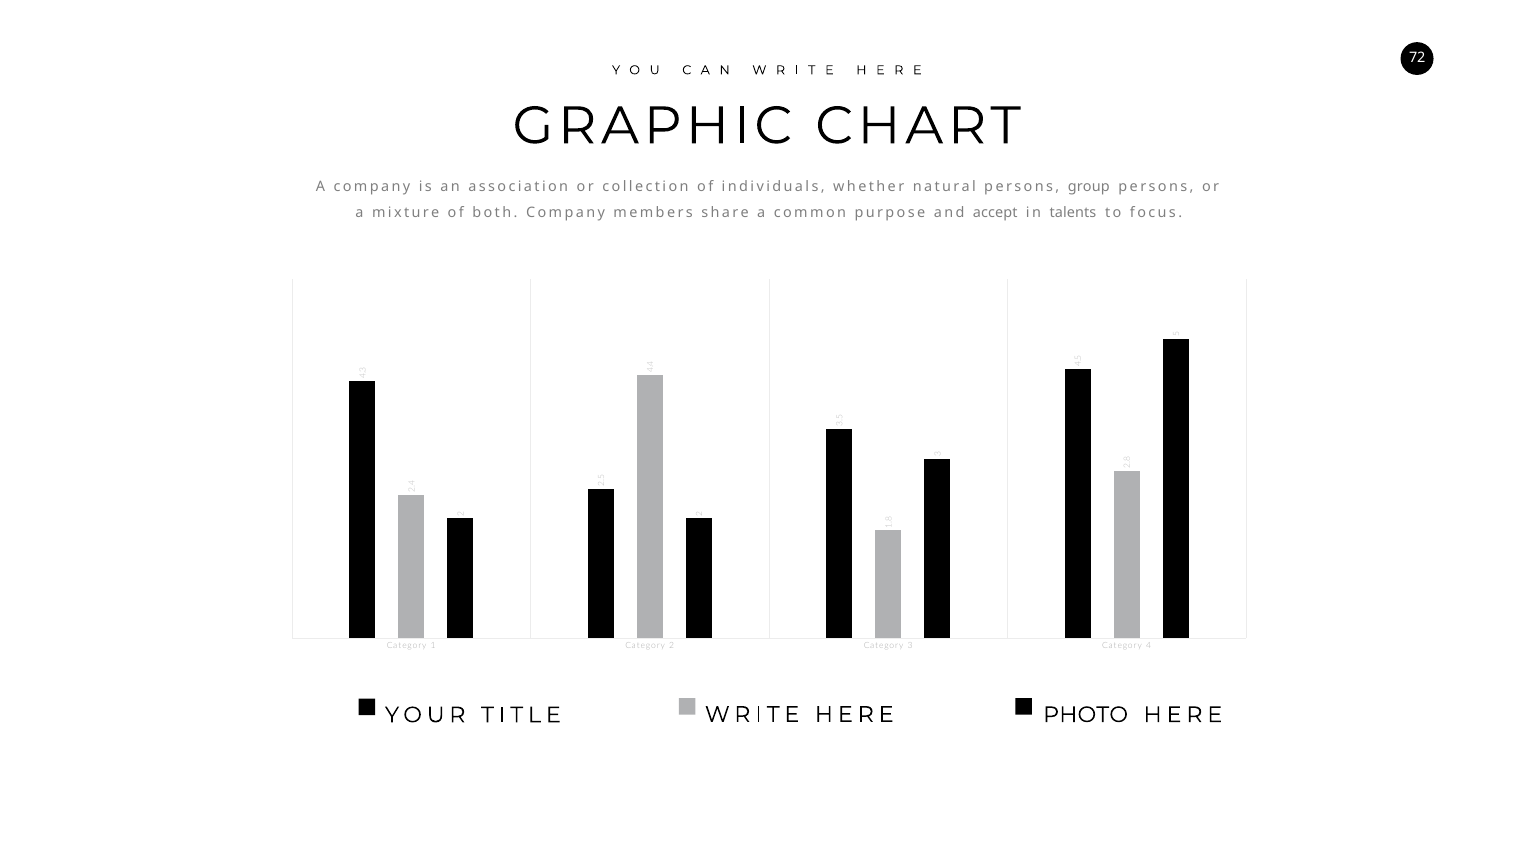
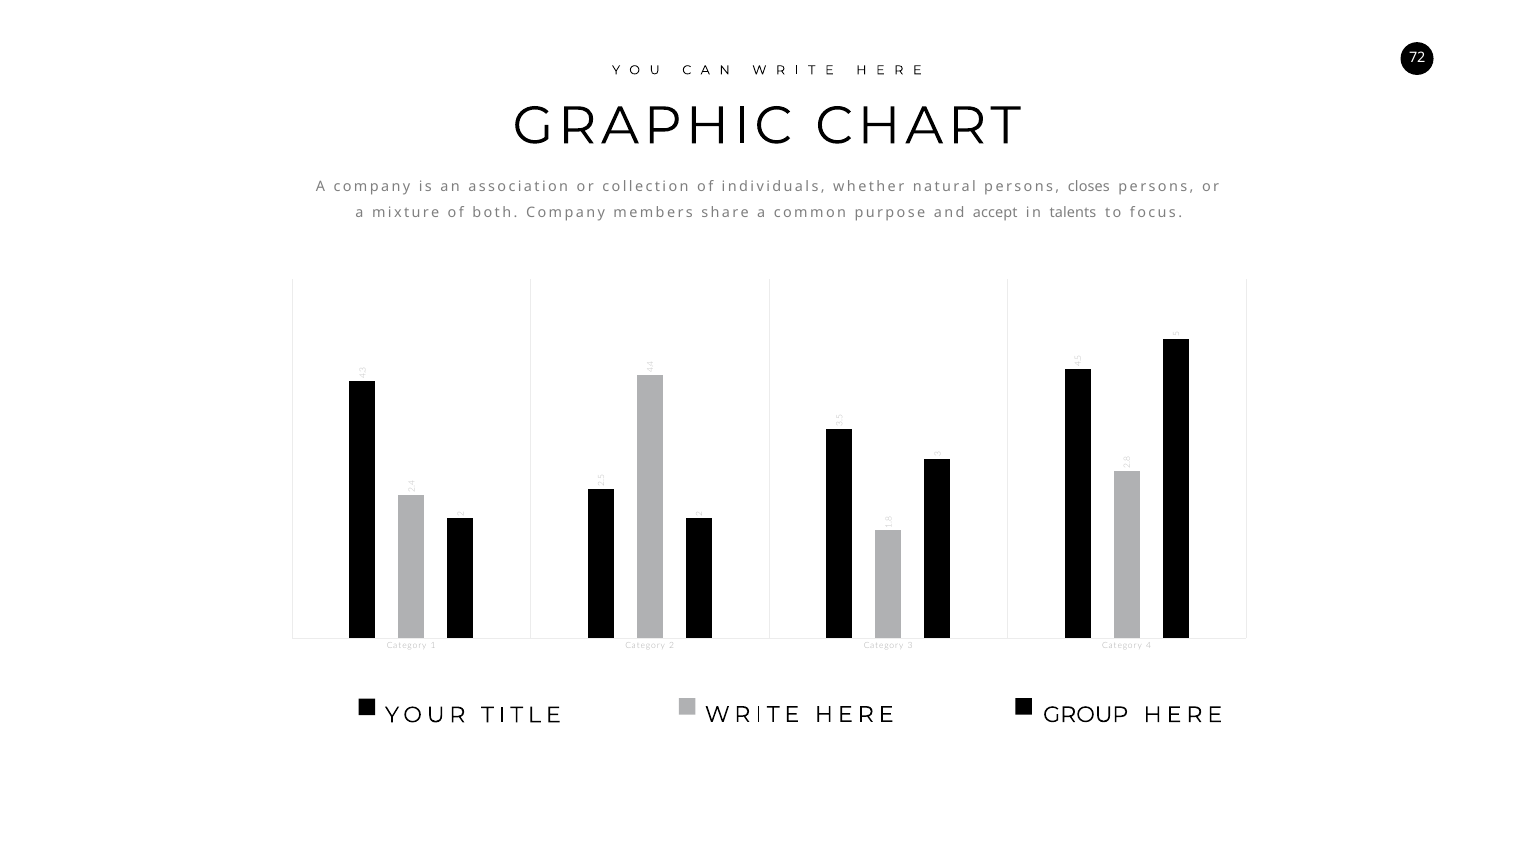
group: group -> closes (1089, 186)
PHOTO: PHOTO -> GROUP (1086, 715)
